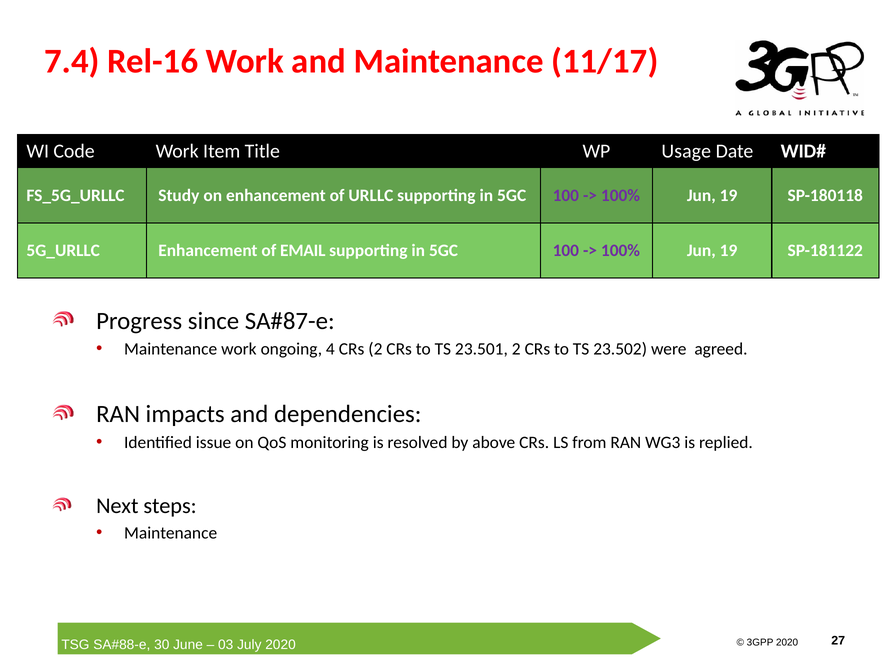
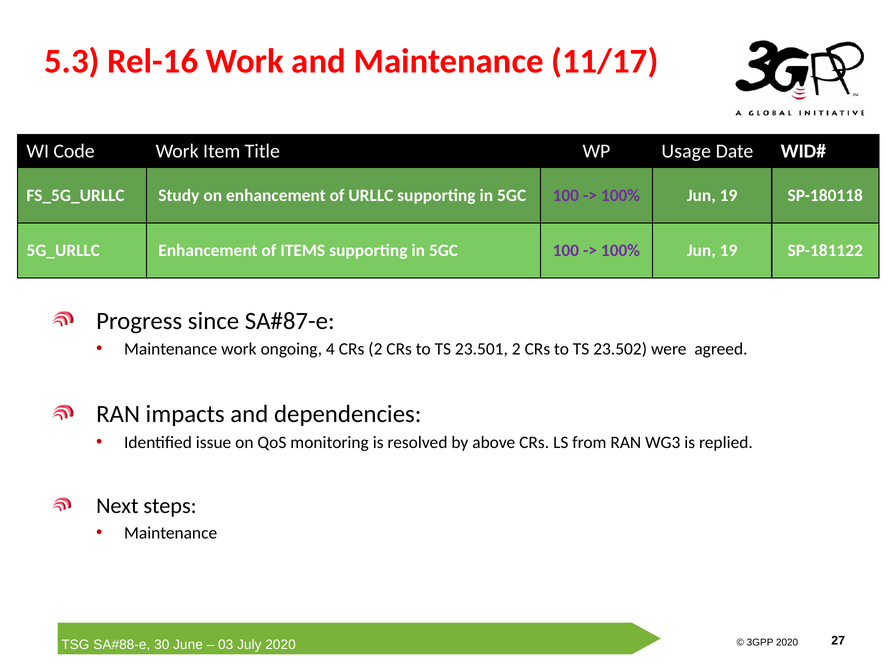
7.4: 7.4 -> 5.3 (72, 61)
EMAIL: EMAIL -> ITEMS (303, 251)
